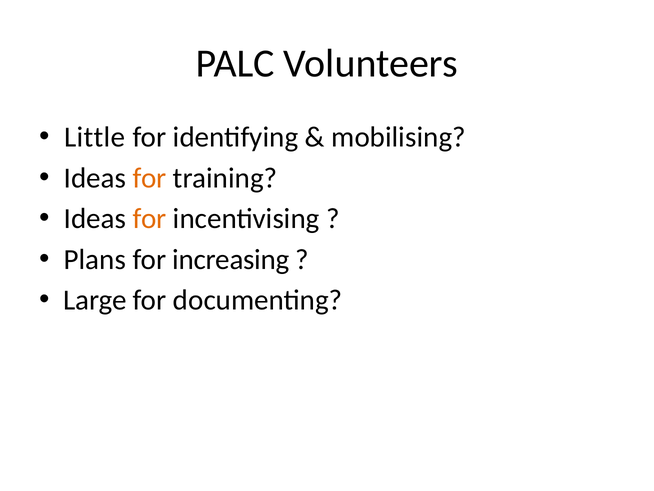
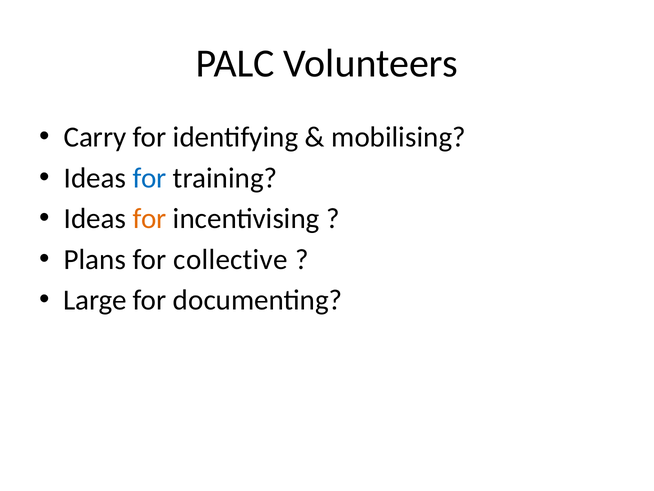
Little: Little -> Carry (95, 137)
for colour: orange -> blue (150, 178)
increasing: increasing -> collective (231, 259)
